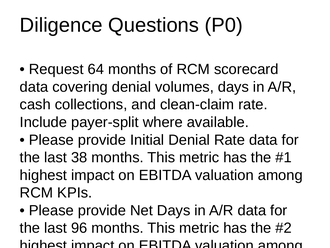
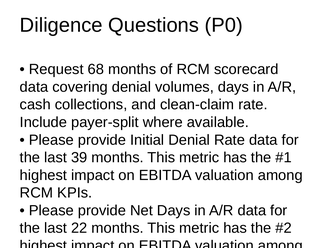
64: 64 -> 68 (96, 69)
38: 38 -> 39 (79, 157)
96: 96 -> 22 (79, 228)
